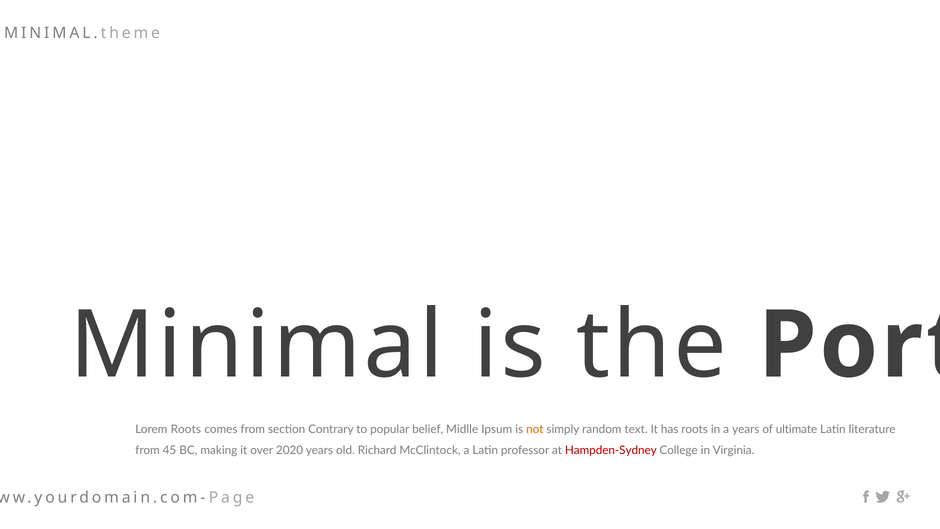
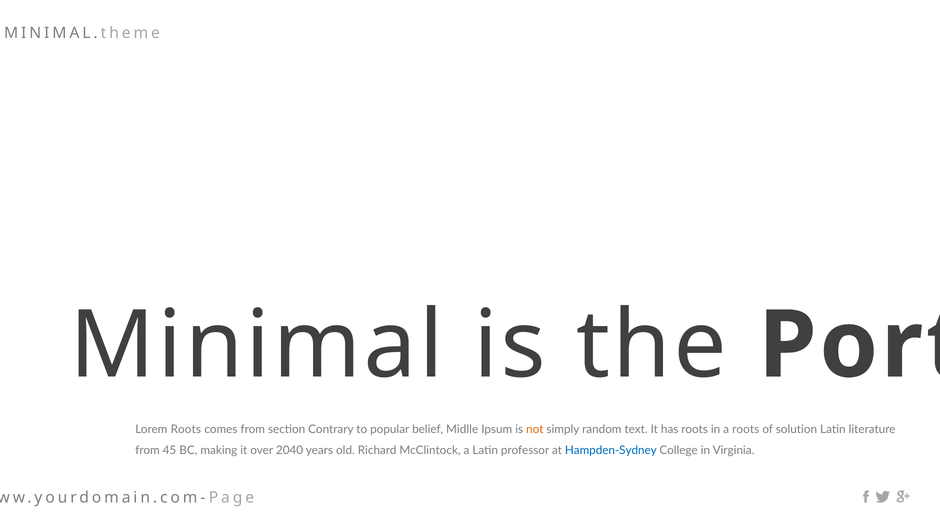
a years: years -> roots (746, 429)
ultimate: ultimate -> solution (796, 429)
2020: 2020 -> 2040 (290, 450)
Hampden-Sydney colour: red -> blue (611, 450)
